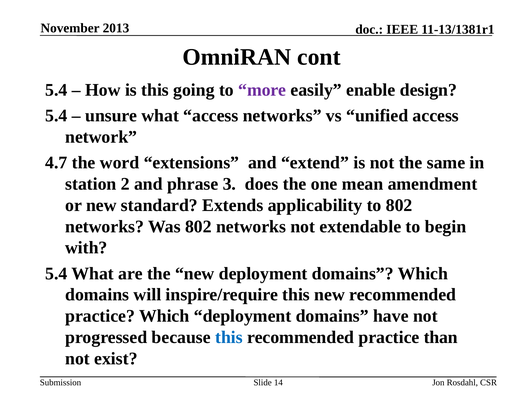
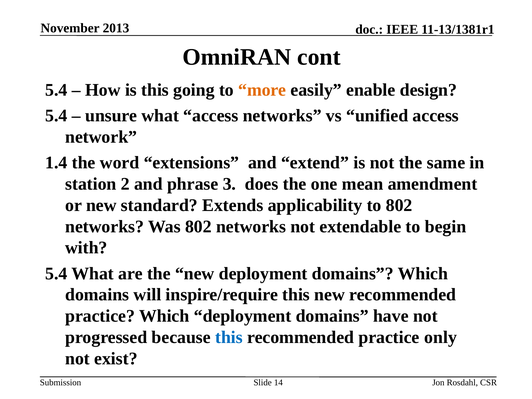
more colour: purple -> orange (262, 90)
4.7: 4.7 -> 1.4 (56, 163)
than: than -> only (441, 337)
